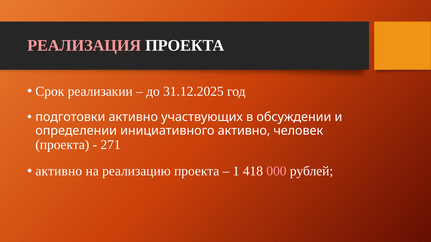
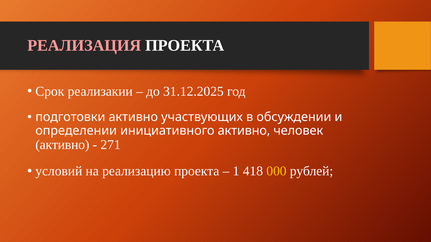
проекта: проекта -> активно (62, 145)
активно: активно -> условий (59, 171)
000 colour: pink -> yellow (276, 171)
